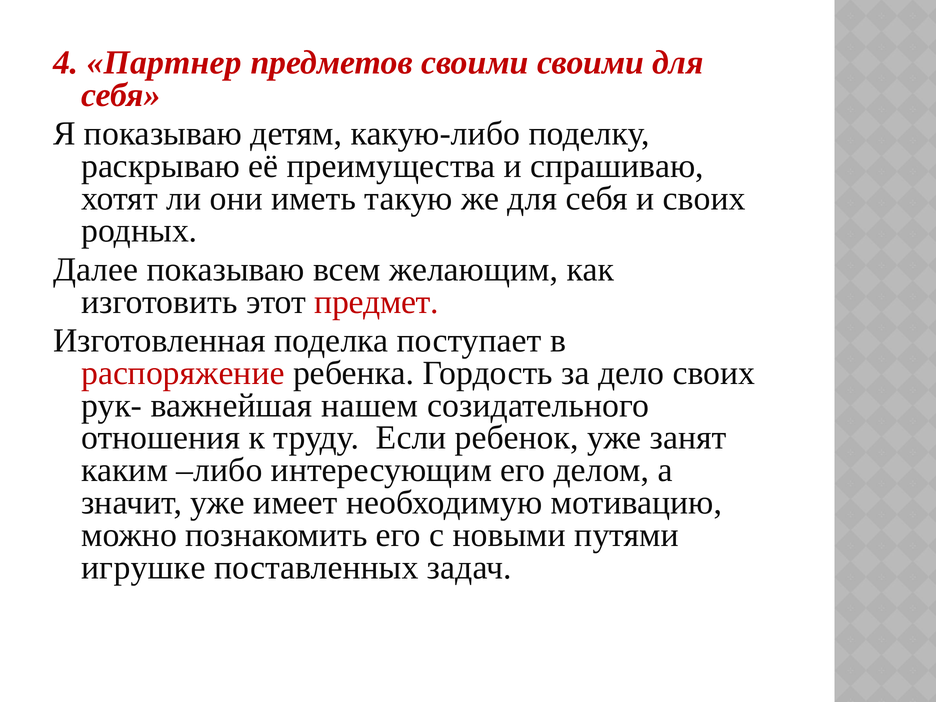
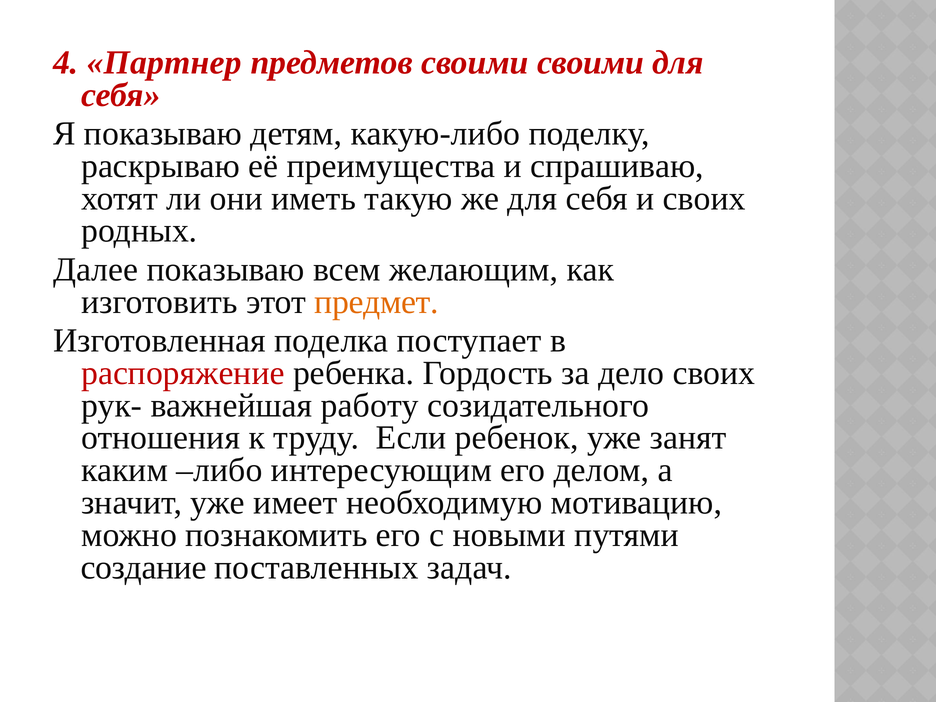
предмет colour: red -> orange (377, 302)
нашем: нашем -> работу (370, 405)
игрушке: игрушке -> создание (144, 568)
